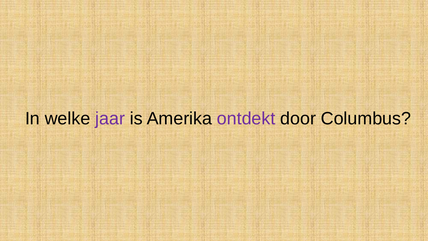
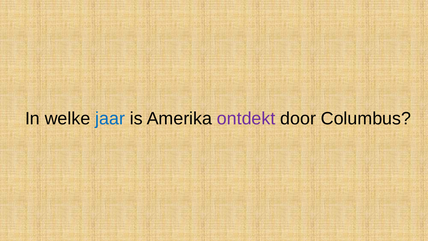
jaar colour: purple -> blue (110, 119)
